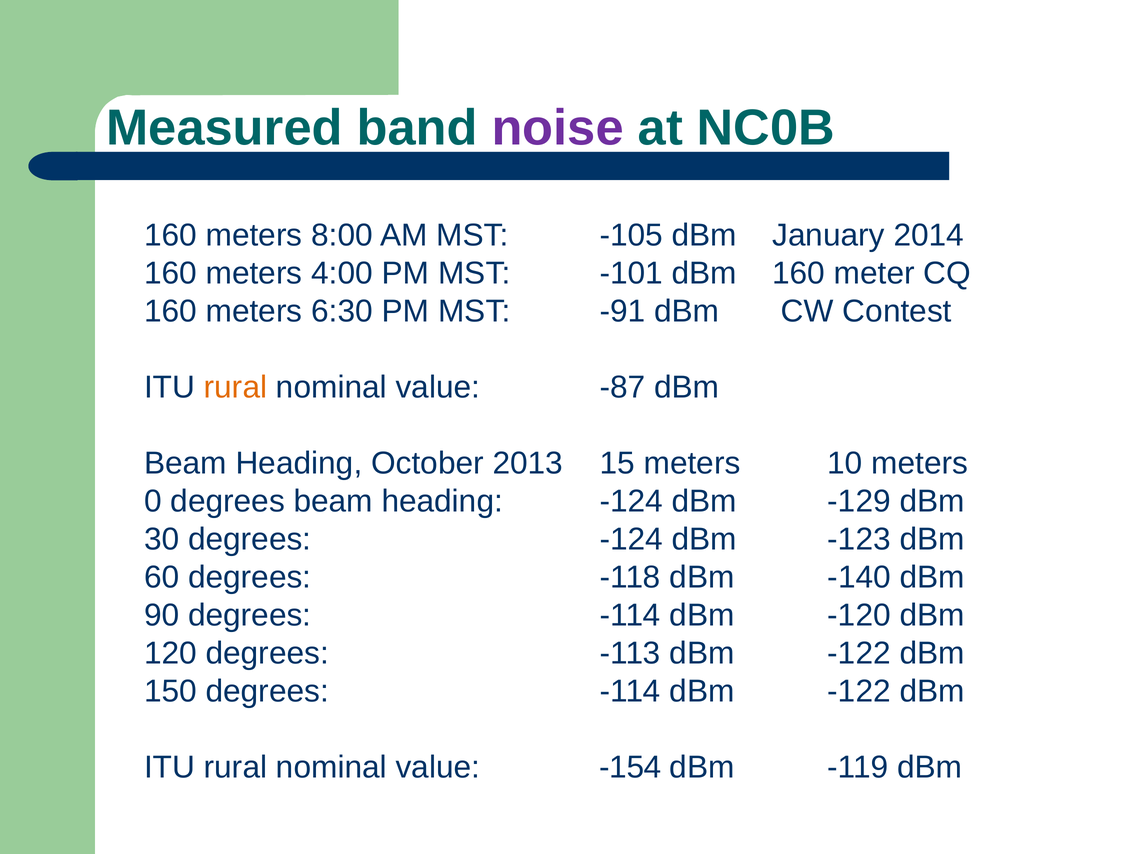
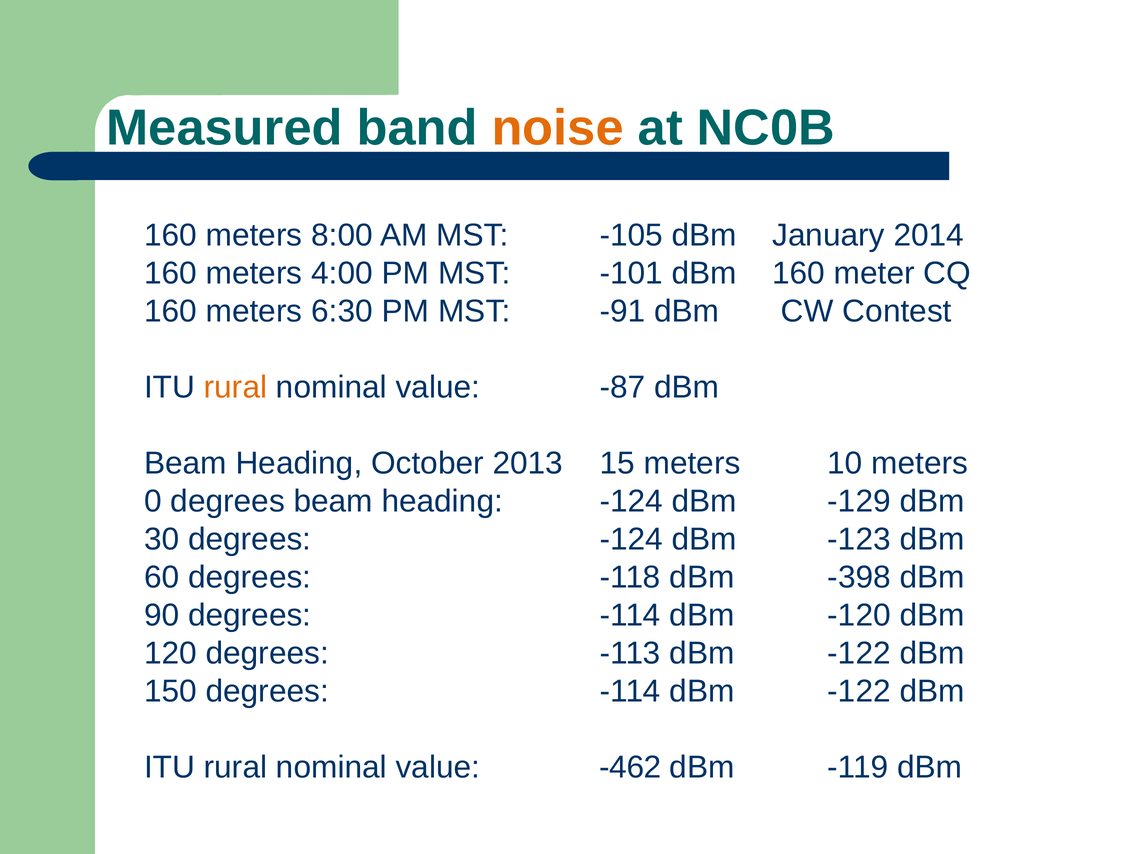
noise colour: purple -> orange (558, 128)
-140: -140 -> -398 (859, 577)
-154: -154 -> -462 (630, 767)
